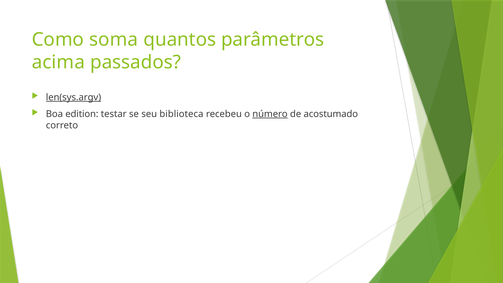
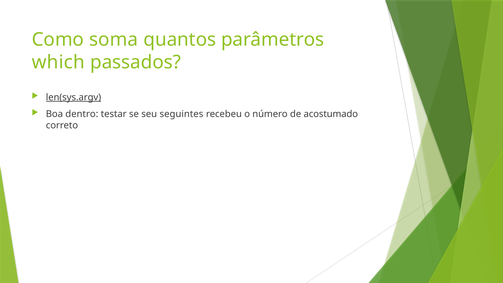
acima: acima -> which (58, 62)
edition: edition -> dentro (82, 114)
biblioteca: biblioteca -> seguintes (181, 114)
número underline: present -> none (270, 114)
